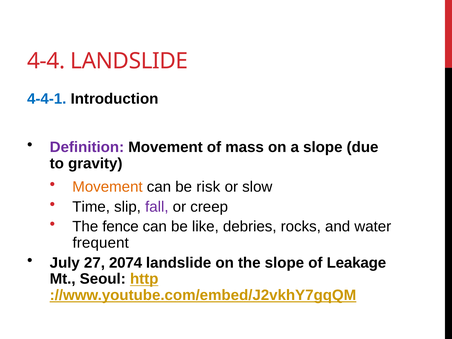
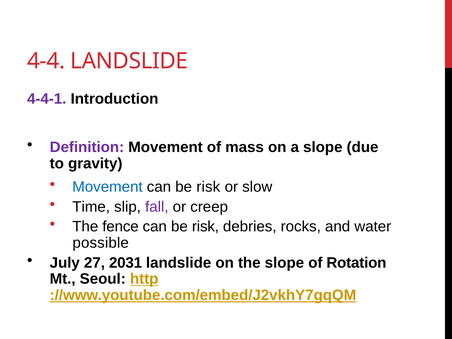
4-4-1 colour: blue -> purple (47, 99)
Movement colour: orange -> blue (107, 187)
like: like -> risk (205, 227)
frequent: frequent -> possible (101, 243)
2074: 2074 -> 2031 (126, 263)
Leakage: Leakage -> Rotation (356, 263)
